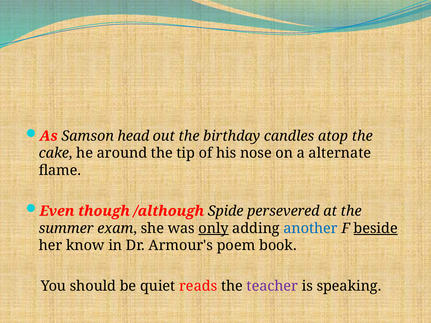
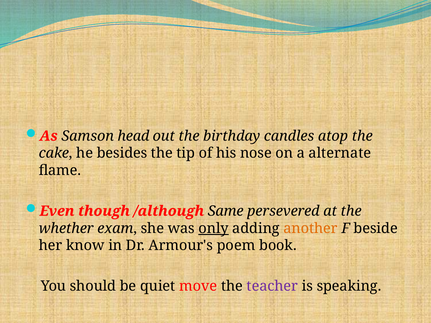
around: around -> besides (122, 153)
Spide: Spide -> Same (226, 211)
summer: summer -> whether (66, 228)
another colour: blue -> orange (311, 228)
beside underline: present -> none (376, 228)
reads: reads -> move (198, 286)
